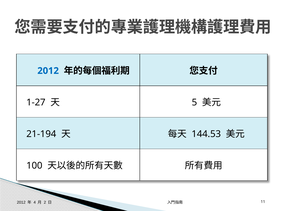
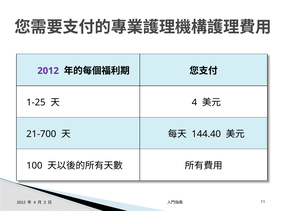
2012 colour: blue -> purple (48, 71)
1-27: 1-27 -> 1-25 (36, 103)
5: 5 -> 4 (194, 103)
21-194: 21-194 -> 21-700 (41, 134)
144.53: 144.53 -> 144.40 (206, 134)
